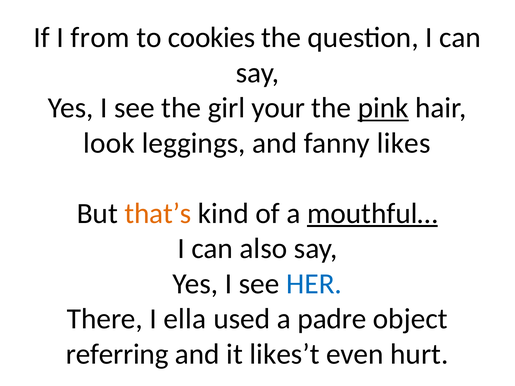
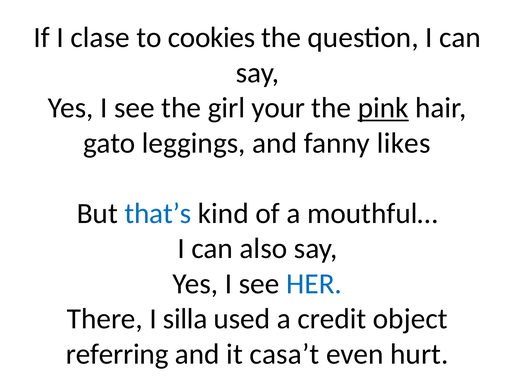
from: from -> clase (100, 38)
look: look -> gato (109, 143)
that’s colour: orange -> blue (158, 214)
mouthful… underline: present -> none (372, 214)
ella: ella -> silla (185, 319)
padre: padre -> credit (332, 319)
likes’t: likes’t -> casa’t (284, 354)
